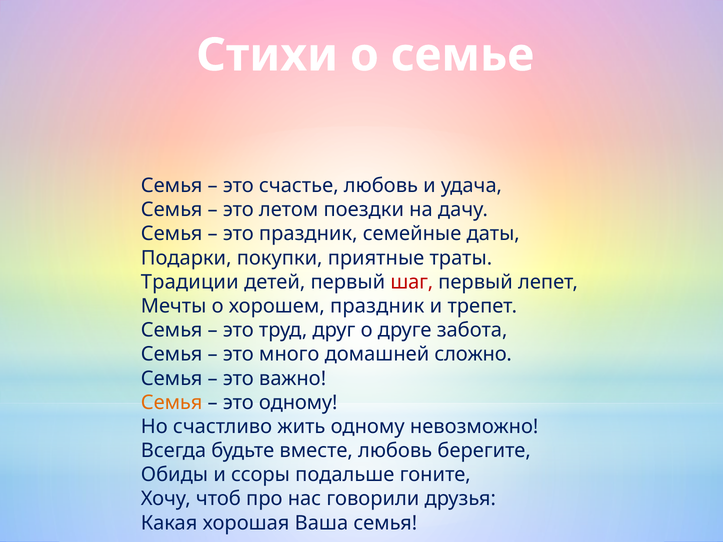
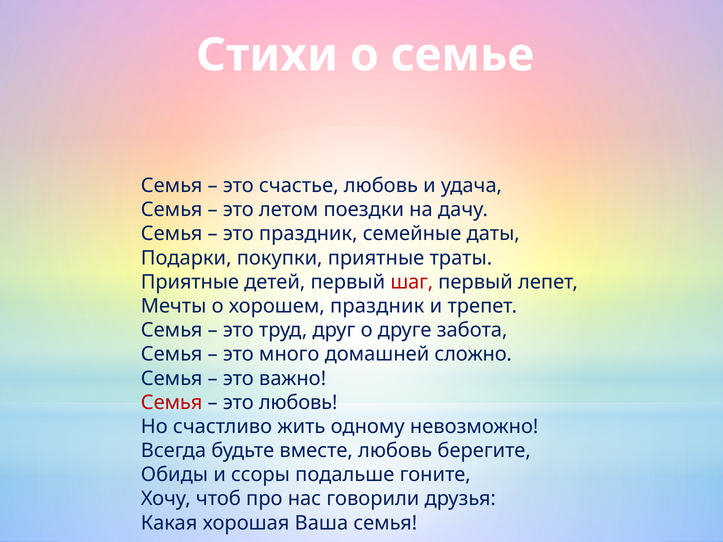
Традиции: Традиции -> Приятные (190, 282)
Семья colour: orange -> red (172, 403)
это одному: одному -> любовь (298, 403)
